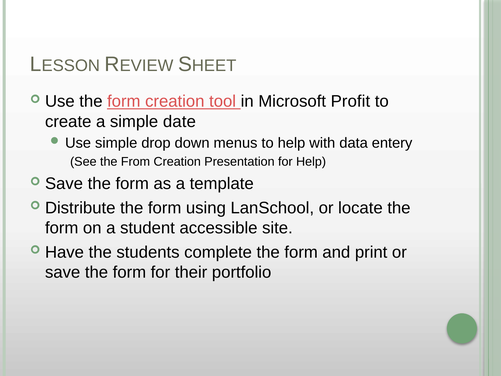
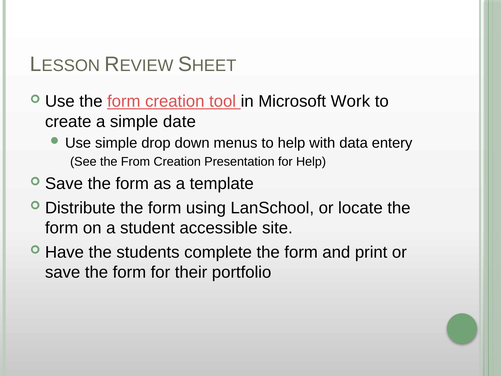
Profit: Profit -> Work (350, 101)
